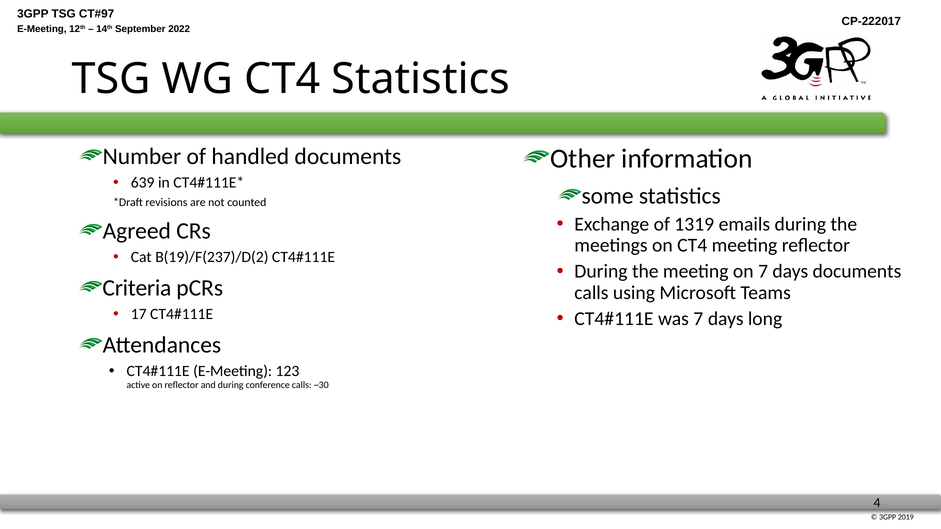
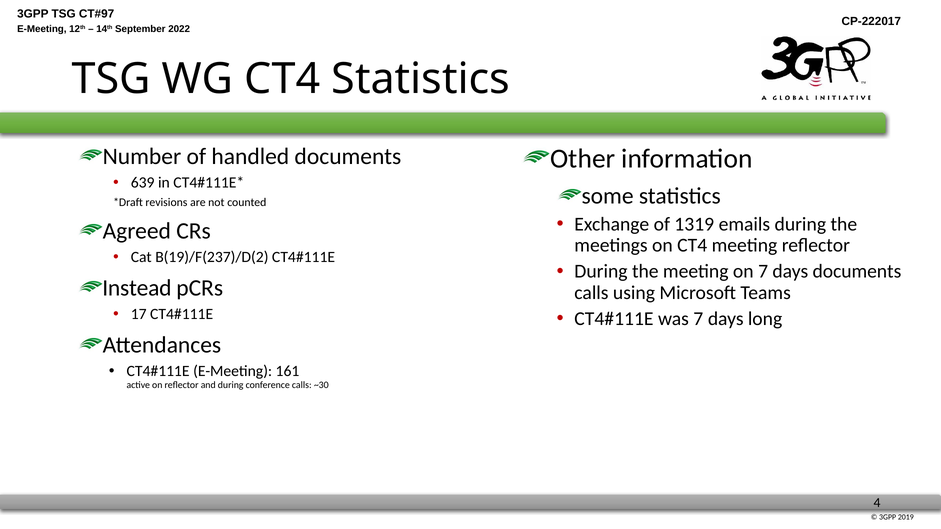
Criteria: Criteria -> Instead (137, 288)
123: 123 -> 161 (287, 371)
